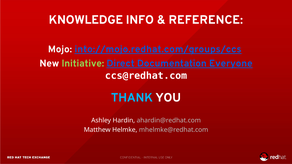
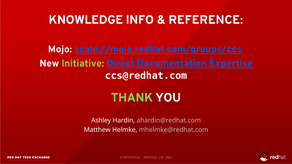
into://mojo.redhat.com/groups/ccs: into://mojo.redhat.com/groups/ccs -> scale://mojo.redhat.com/groups/ccs (158, 49)
Everyone: Everyone -> Expertise (231, 63)
THANK colour: light blue -> light green (132, 98)
